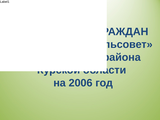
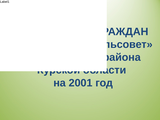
2006: 2006 -> 2001 (81, 83)
